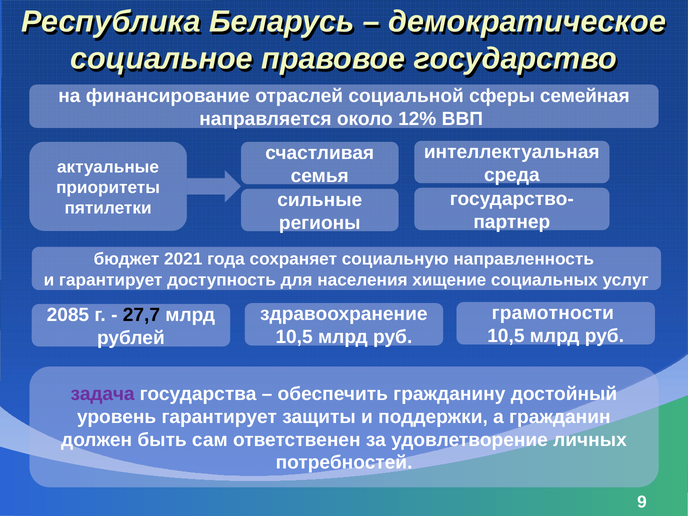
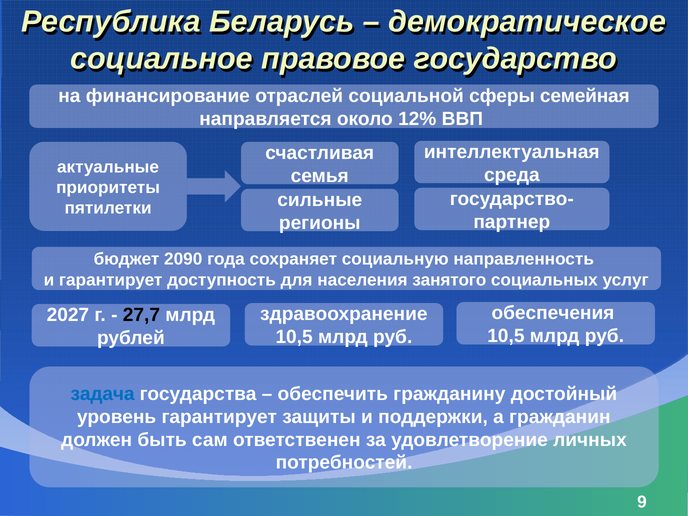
2021: 2021 -> 2090 (183, 259)
хищение: хищение -> занятого (449, 280)
грамотности: грамотности -> обеспечения (553, 313)
2085: 2085 -> 2027 (68, 315)
задача colour: purple -> blue (103, 394)
